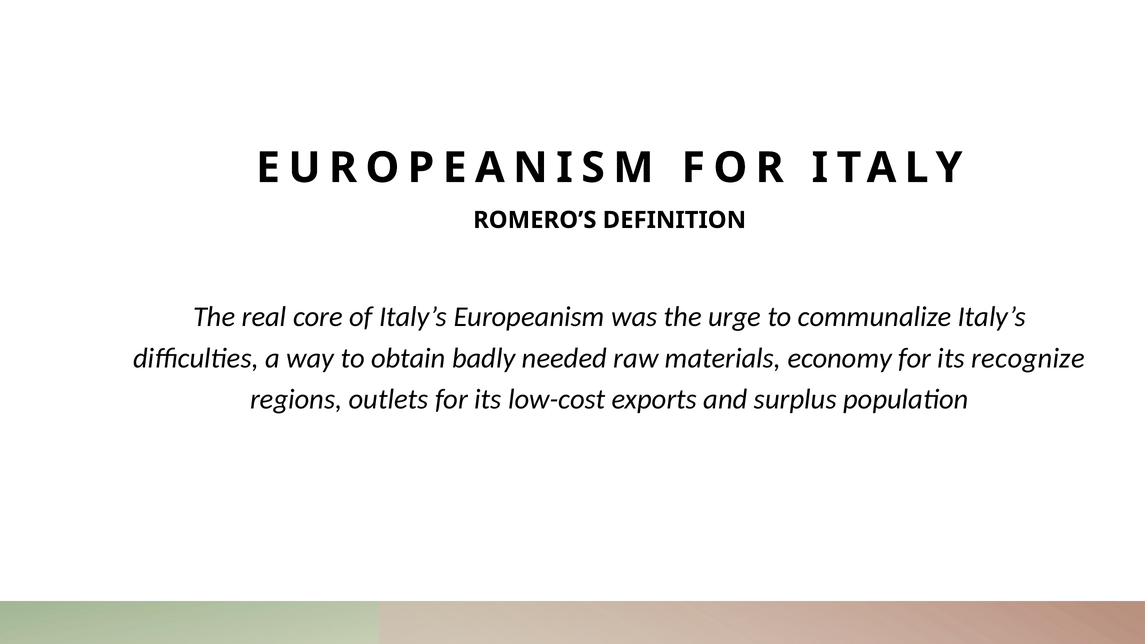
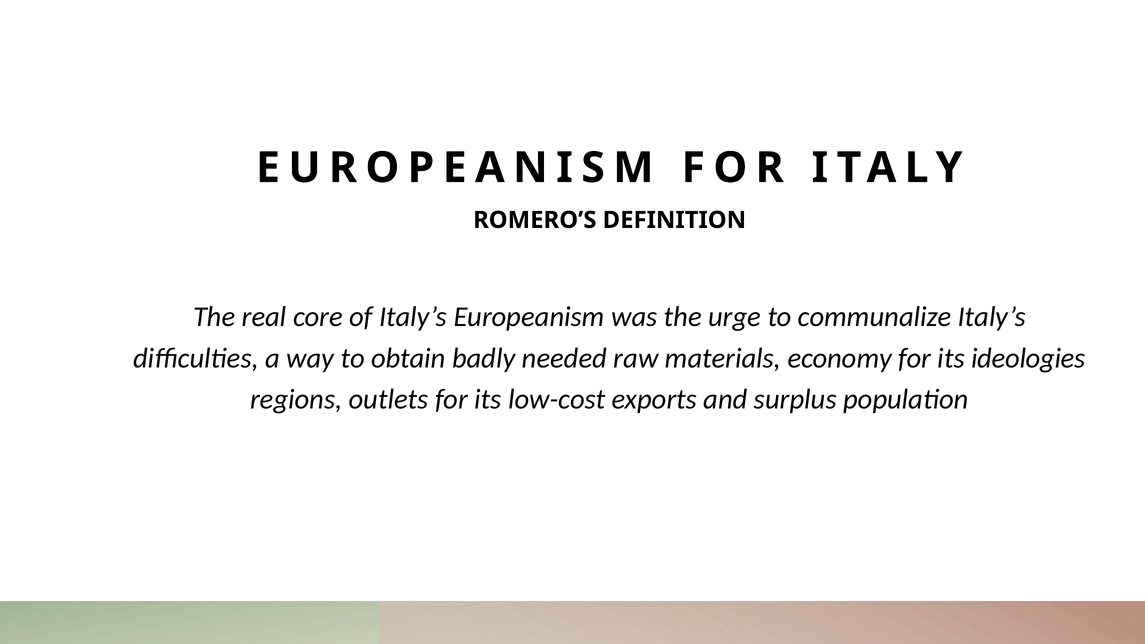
recognize: recognize -> ideologies (1028, 358)
